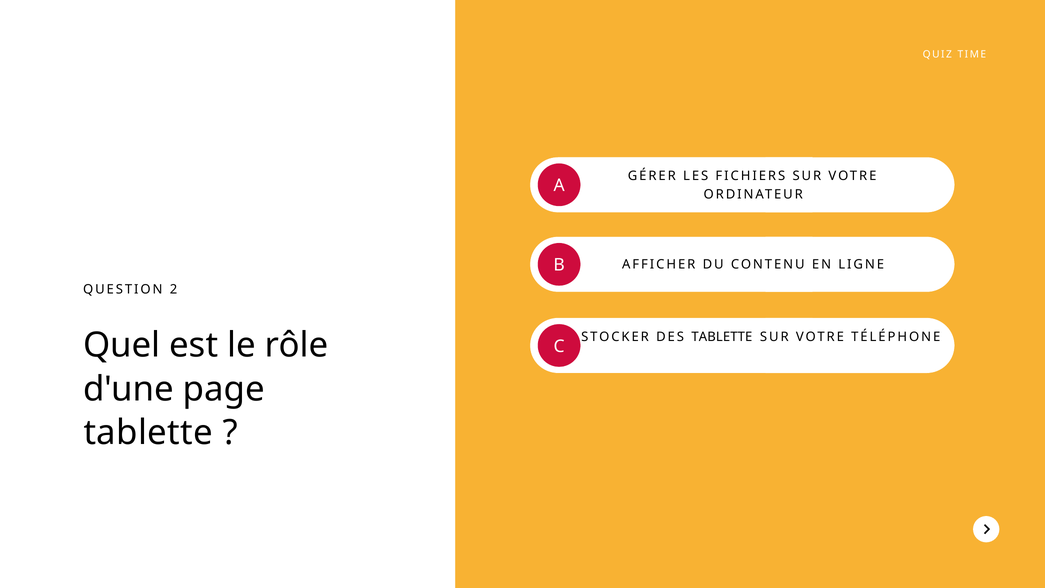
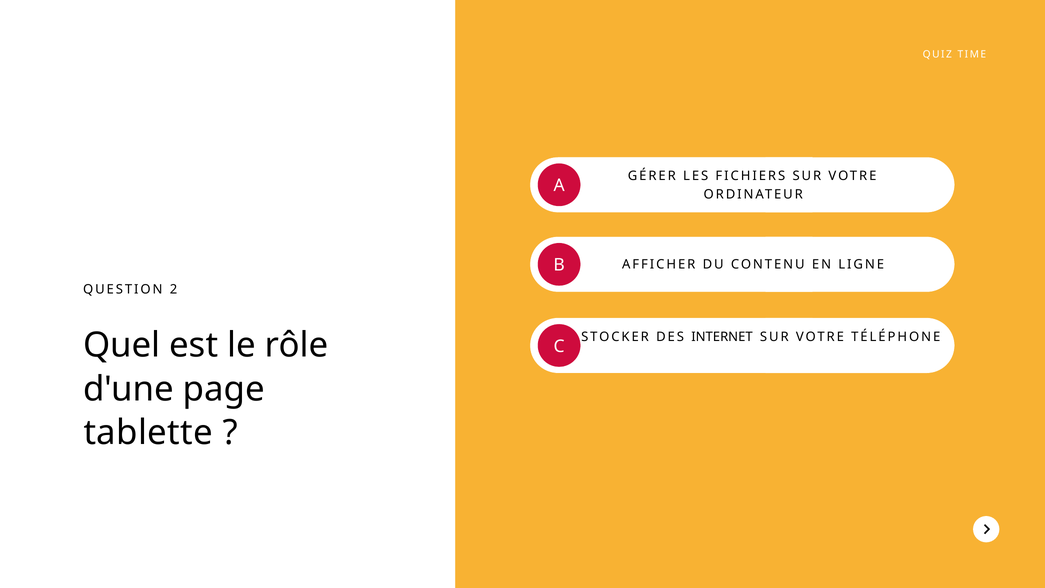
DES TABLETTE: TABLETTE -> INTERNET (722, 337)
